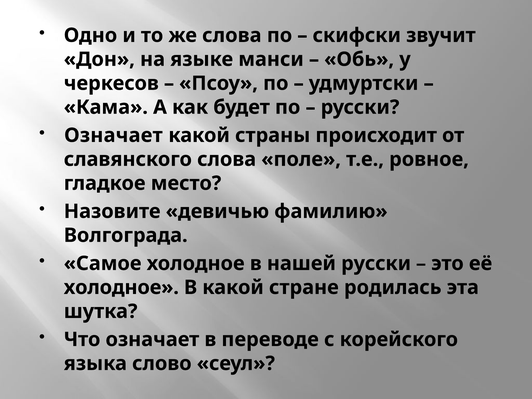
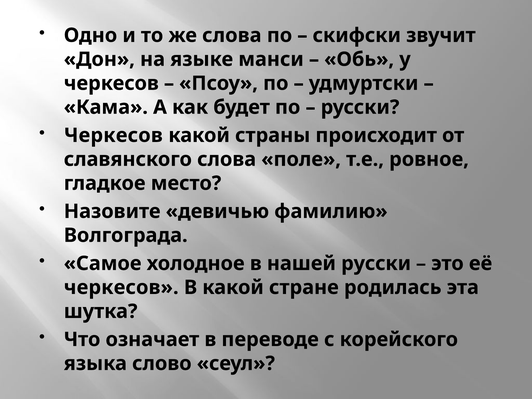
Означает: Означает -> Черкесов (113, 135)
холодное: холодное -> черкесов (121, 287)
